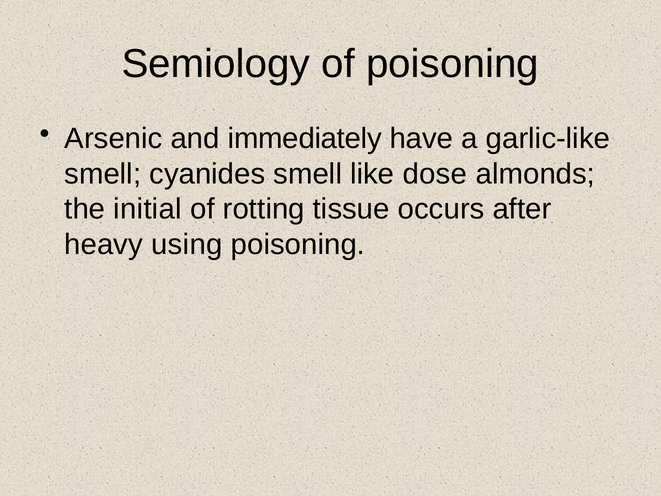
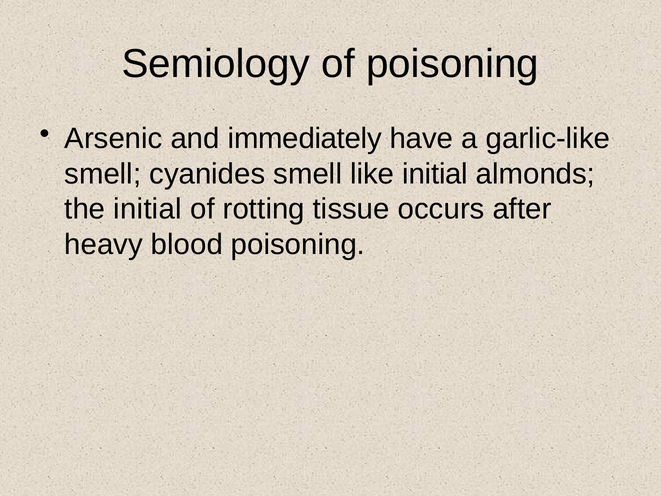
like dose: dose -> initial (435, 174)
using: using -> blood (187, 244)
